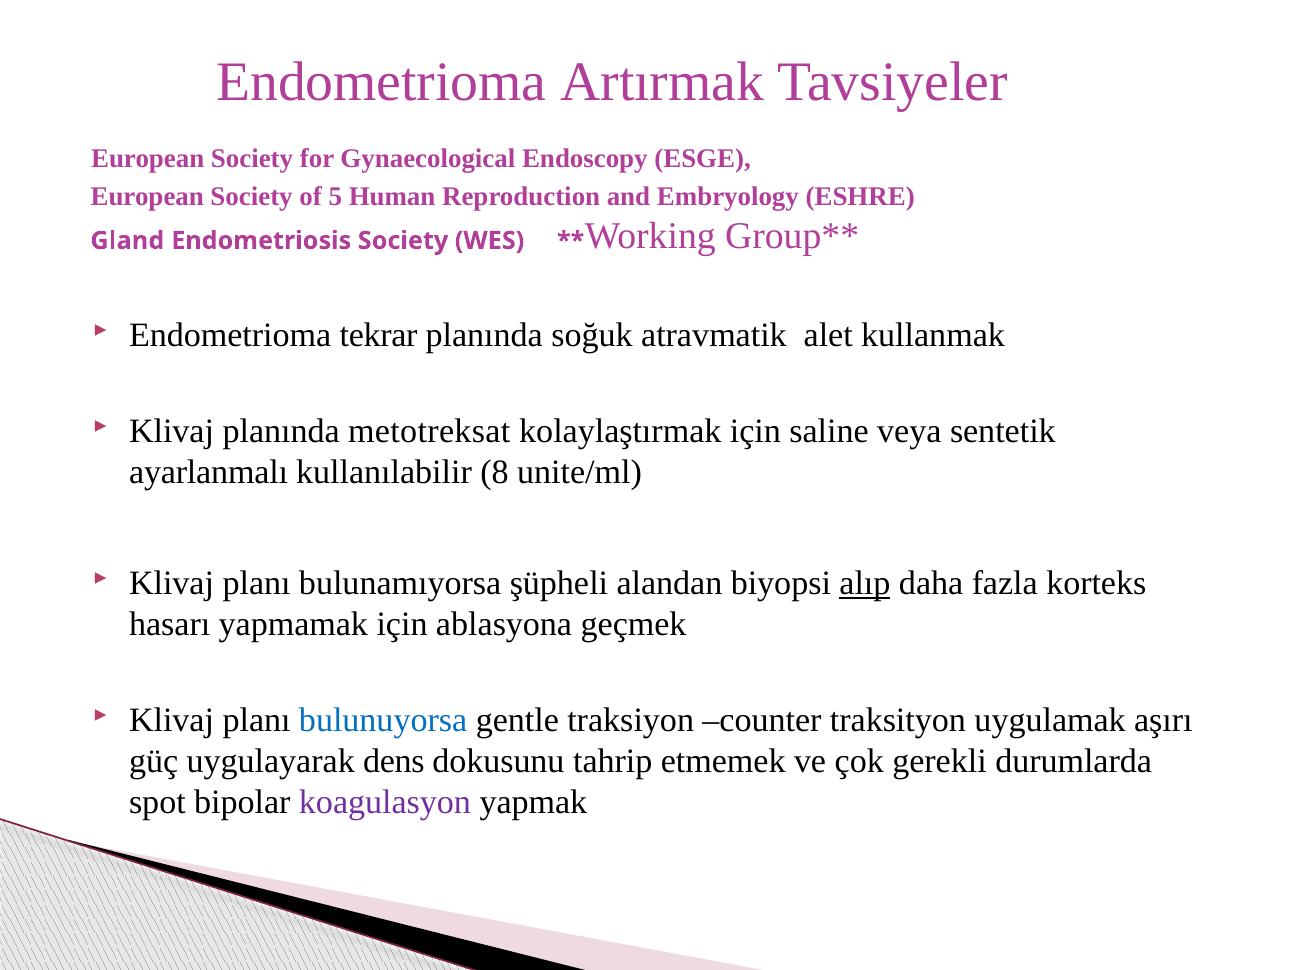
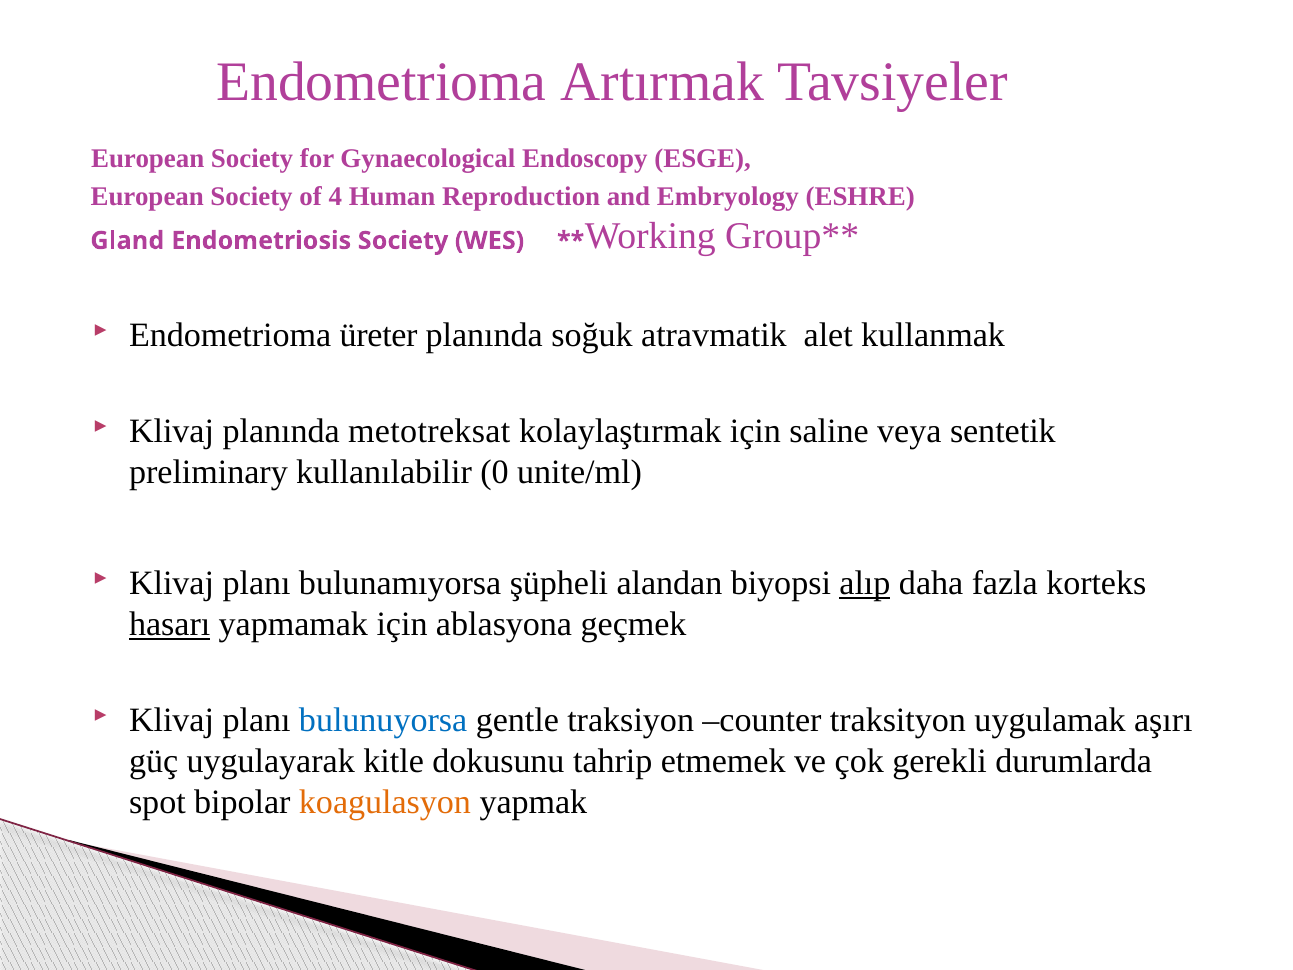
5: 5 -> 4 (335, 197)
tekrar: tekrar -> üreter (379, 335)
ayarlanmalı: ayarlanmalı -> preliminary (208, 472)
8: 8 -> 0 (495, 472)
hasarı underline: none -> present (170, 624)
dens: dens -> kitle (394, 761)
koagulasyon colour: purple -> orange (385, 802)
